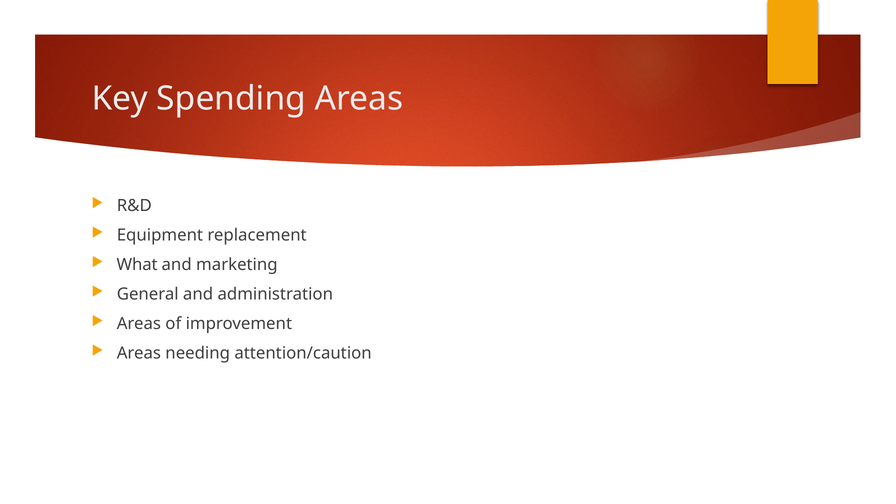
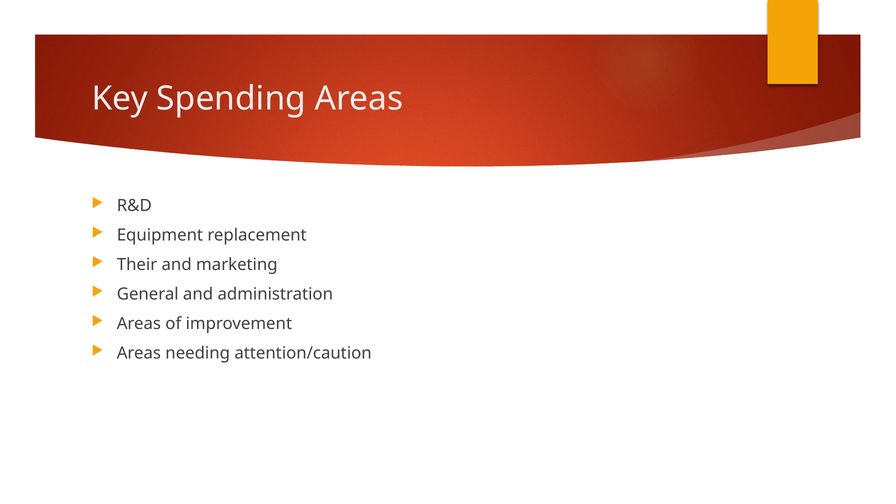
What: What -> Their (137, 265)
